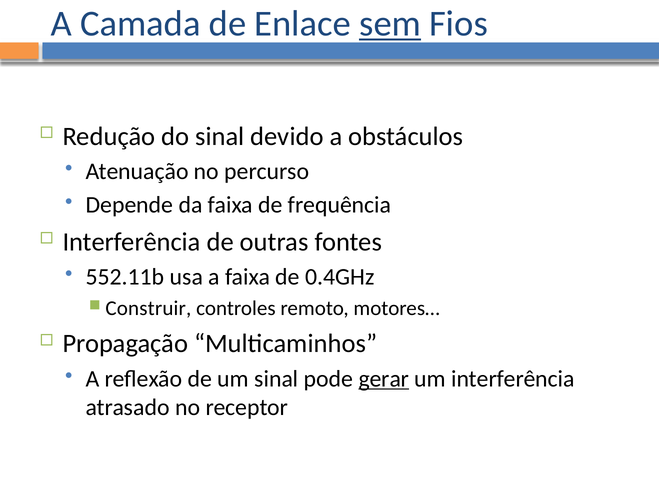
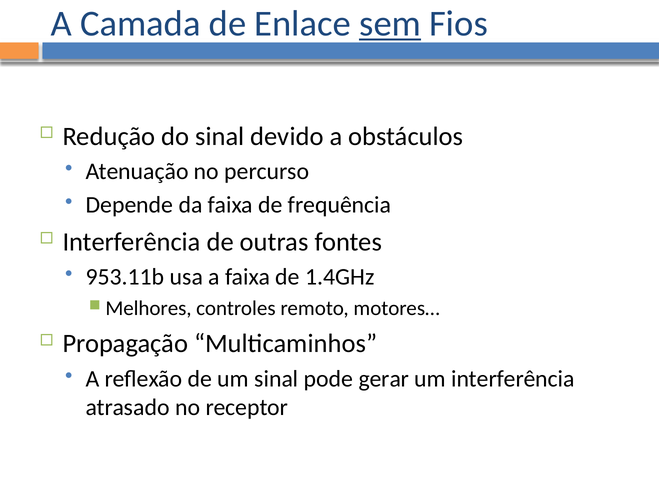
552.11b: 552.11b -> 953.11b (125, 277)
0.4GHz: 0.4GHz -> 1.4GHz (340, 277)
Construir: Construir -> Melhores (148, 308)
gerar underline: present -> none (384, 379)
